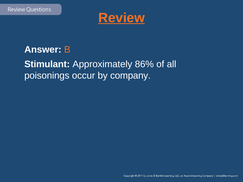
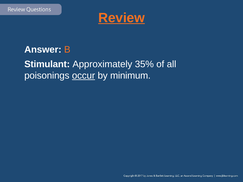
86%: 86% -> 35% (144, 64)
occur underline: none -> present (84, 76)
company: company -> minimum (130, 76)
